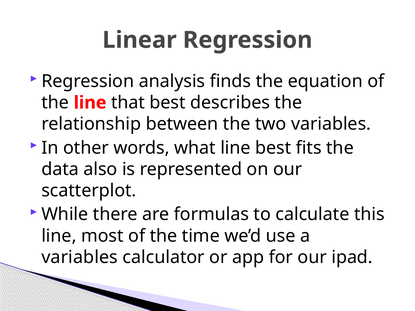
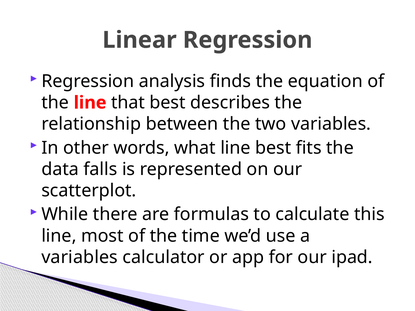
also: also -> falls (100, 169)
